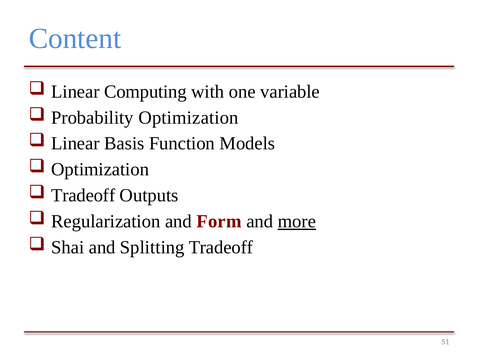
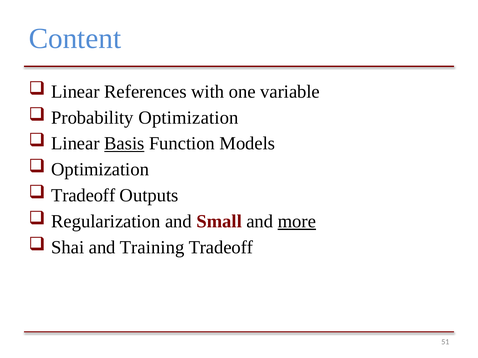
Computing: Computing -> References (145, 92)
Basis underline: none -> present (124, 144)
Form: Form -> Small (219, 222)
Splitting: Splitting -> Training (152, 248)
